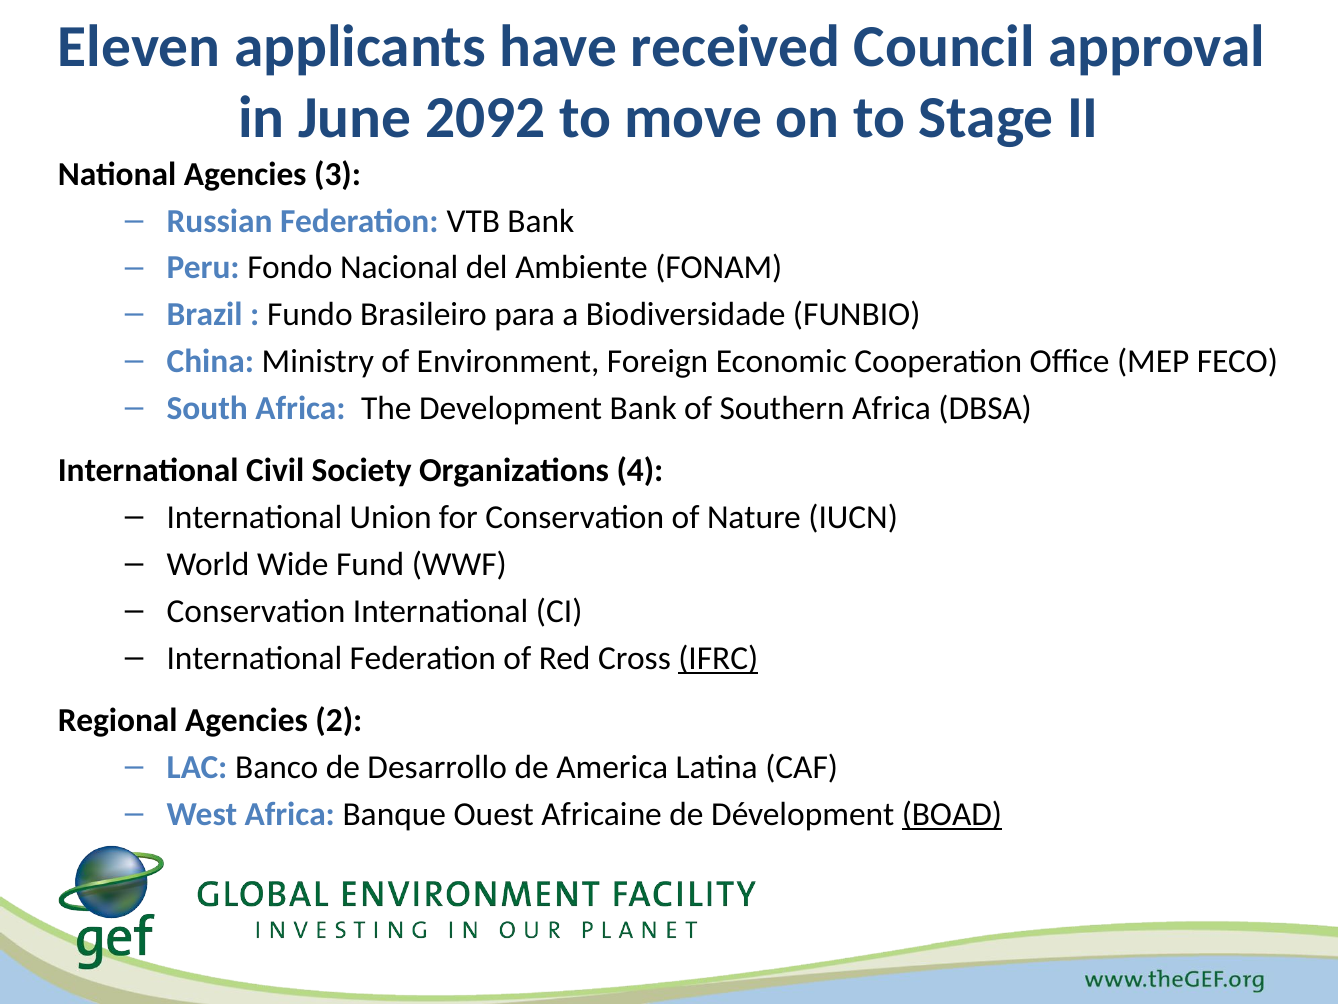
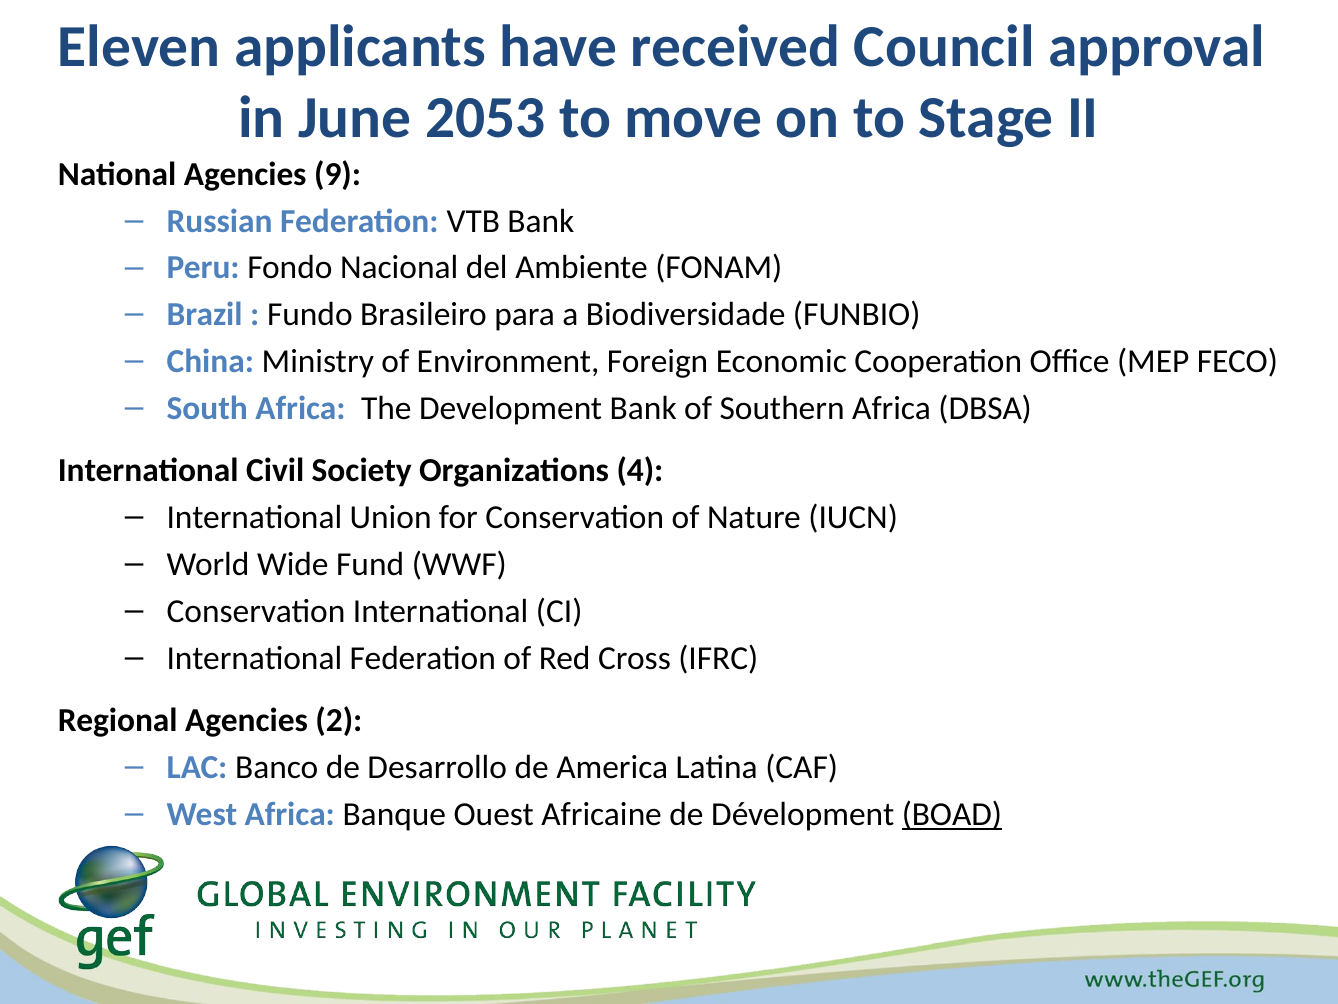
2092: 2092 -> 2053 (485, 118)
3: 3 -> 9 (338, 174)
IFRC underline: present -> none (718, 658)
